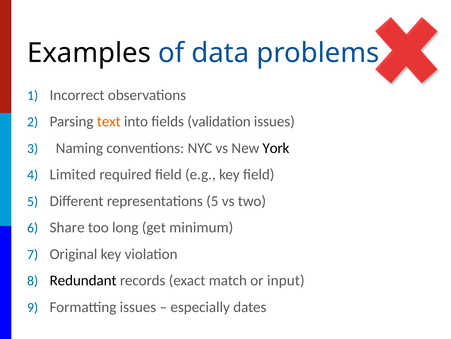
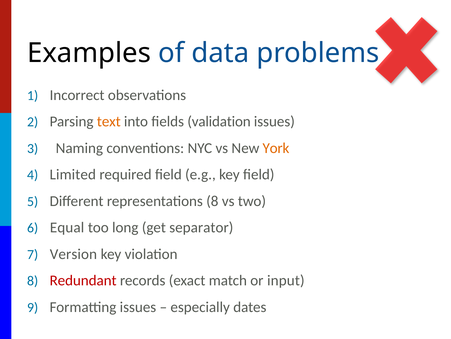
York colour: black -> orange (276, 148)
representations 5: 5 -> 8 (212, 201)
Share: Share -> Equal (67, 227)
minimum: minimum -> separator (201, 227)
Original: Original -> Version (73, 254)
Redundant colour: black -> red (83, 280)
